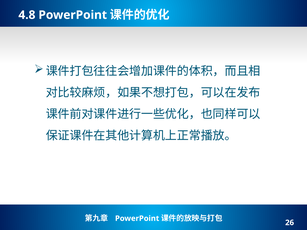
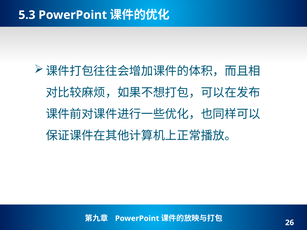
4.8: 4.8 -> 5.3 (27, 15)
